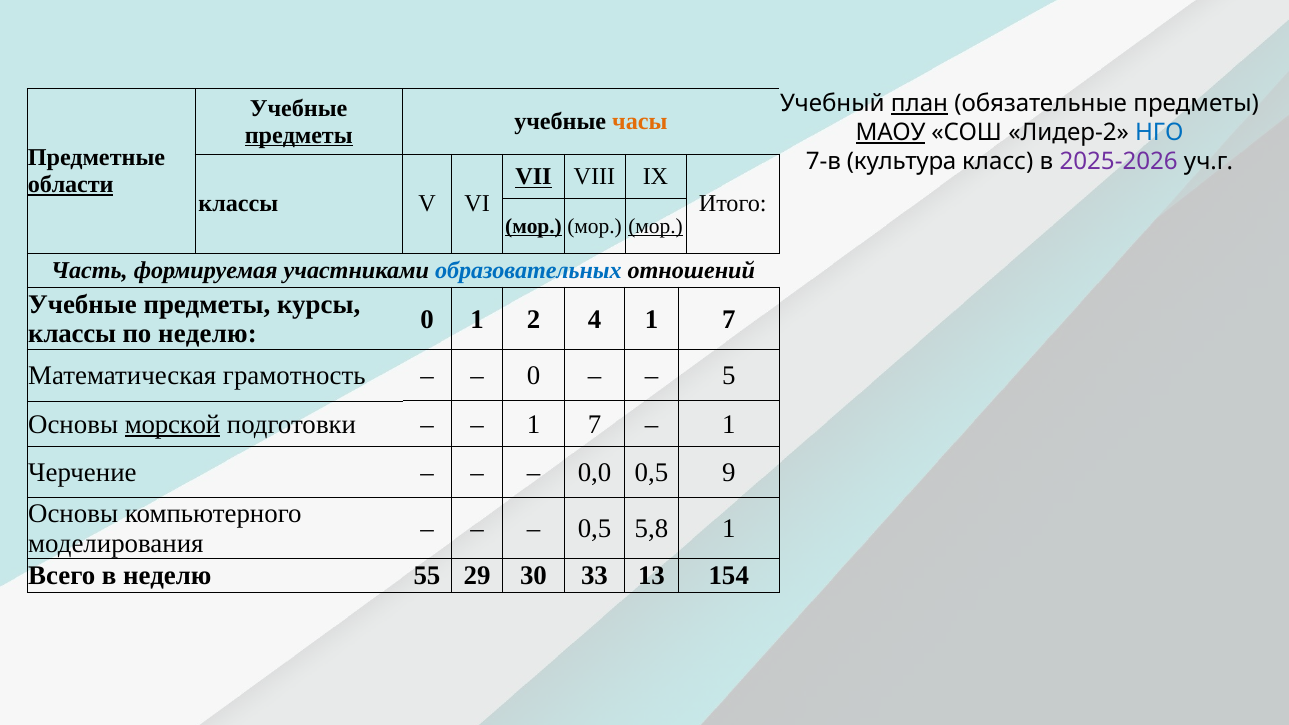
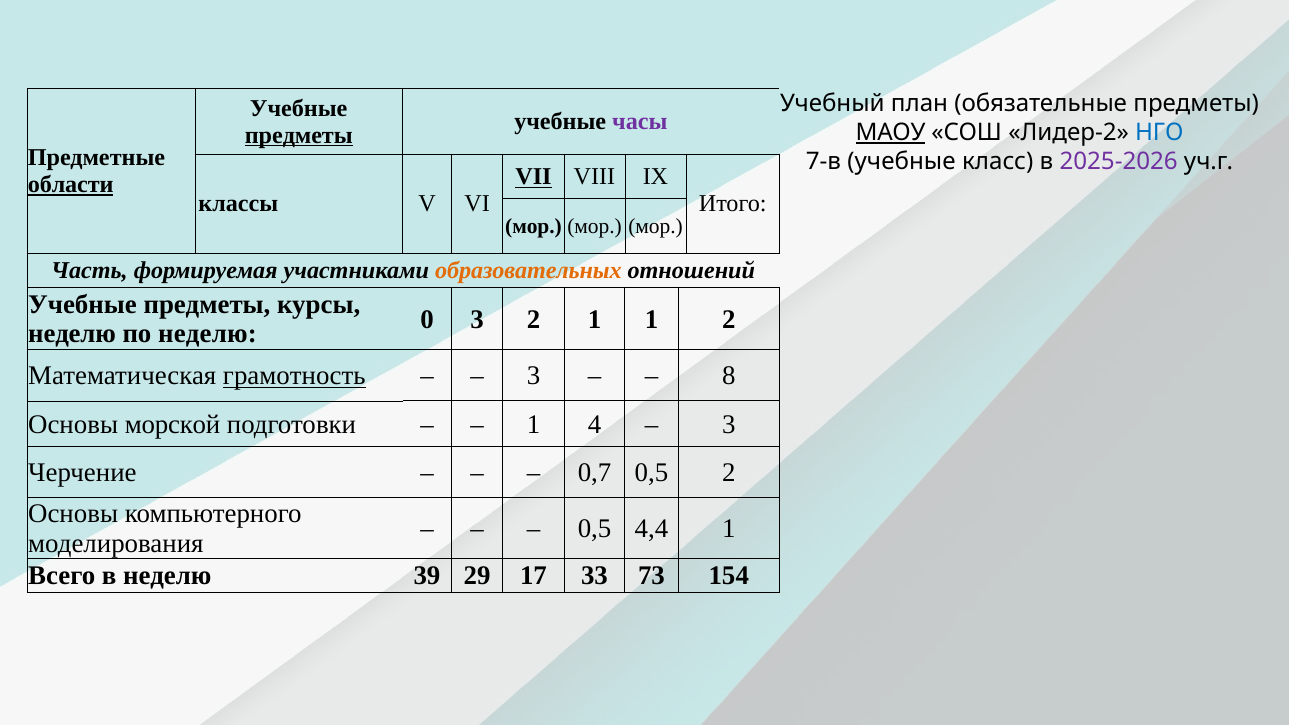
план underline: present -> none (920, 104)
часы colour: orange -> purple (640, 122)
7-в культура: культура -> учебные (902, 162)
мор underline: present -> none (533, 226)
мор underline: present -> none (656, 226)
образовательных colour: blue -> orange (528, 271)
0 1: 1 -> 3 (477, 319)
2 4: 4 -> 1 (595, 319)
7: 7 -> 2 (729, 319)
классы: классы -> неделю (72, 334)
грамотность underline: none -> present (294, 376)
0: 0 -> 3 (534, 376)
5: 5 -> 8 (729, 376)
морской underline: present -> none (173, 425)
7: 7 -> 4 (595, 425)
1: 1 -> 3 (729, 425)
0,0: 0,0 -> 0,7 (595, 473)
0,5 9: 9 -> 2 (729, 473)
5,8: 5,8 -> 4,4 (651, 529)
55: 55 -> 39 (427, 576)
30: 30 -> 17 (533, 576)
13: 13 -> 73 (651, 576)
